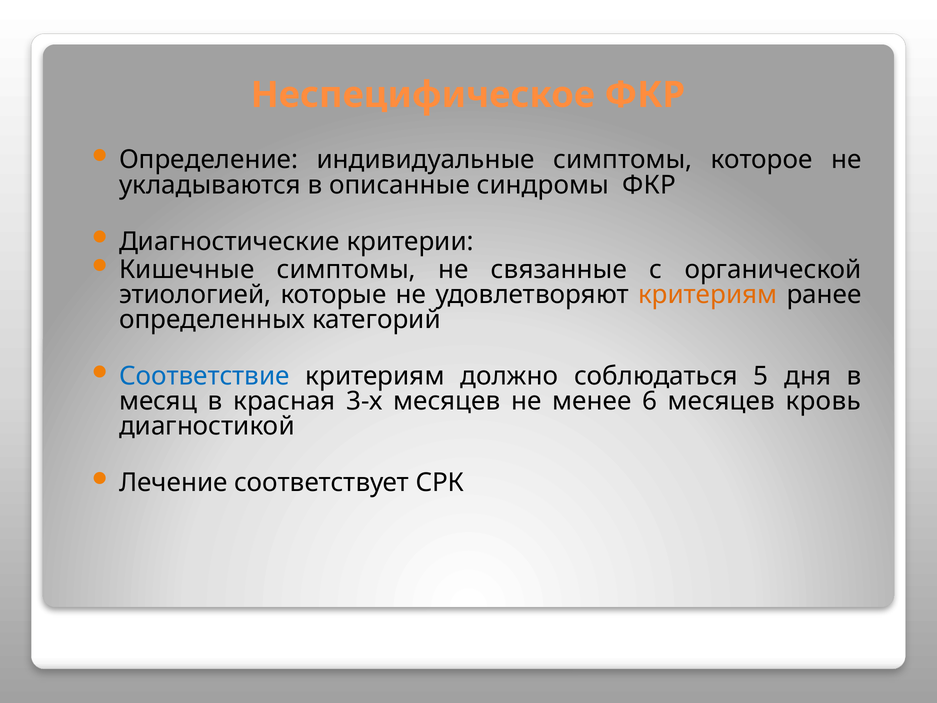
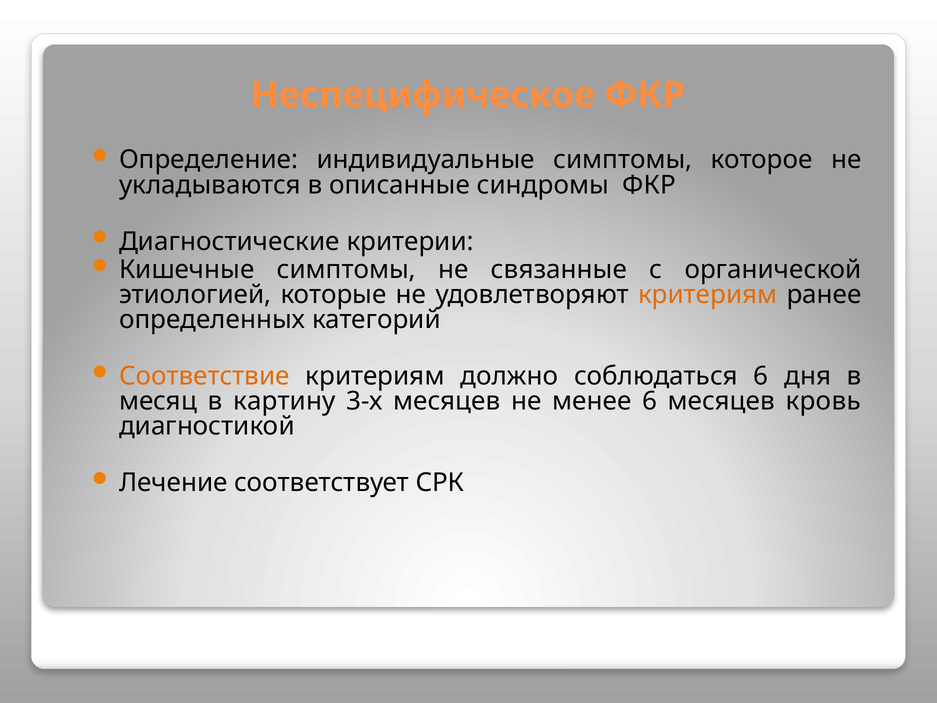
Соответствие colour: blue -> orange (204, 376)
соблюдаться 5: 5 -> 6 (761, 376)
красная: красная -> картину (284, 401)
